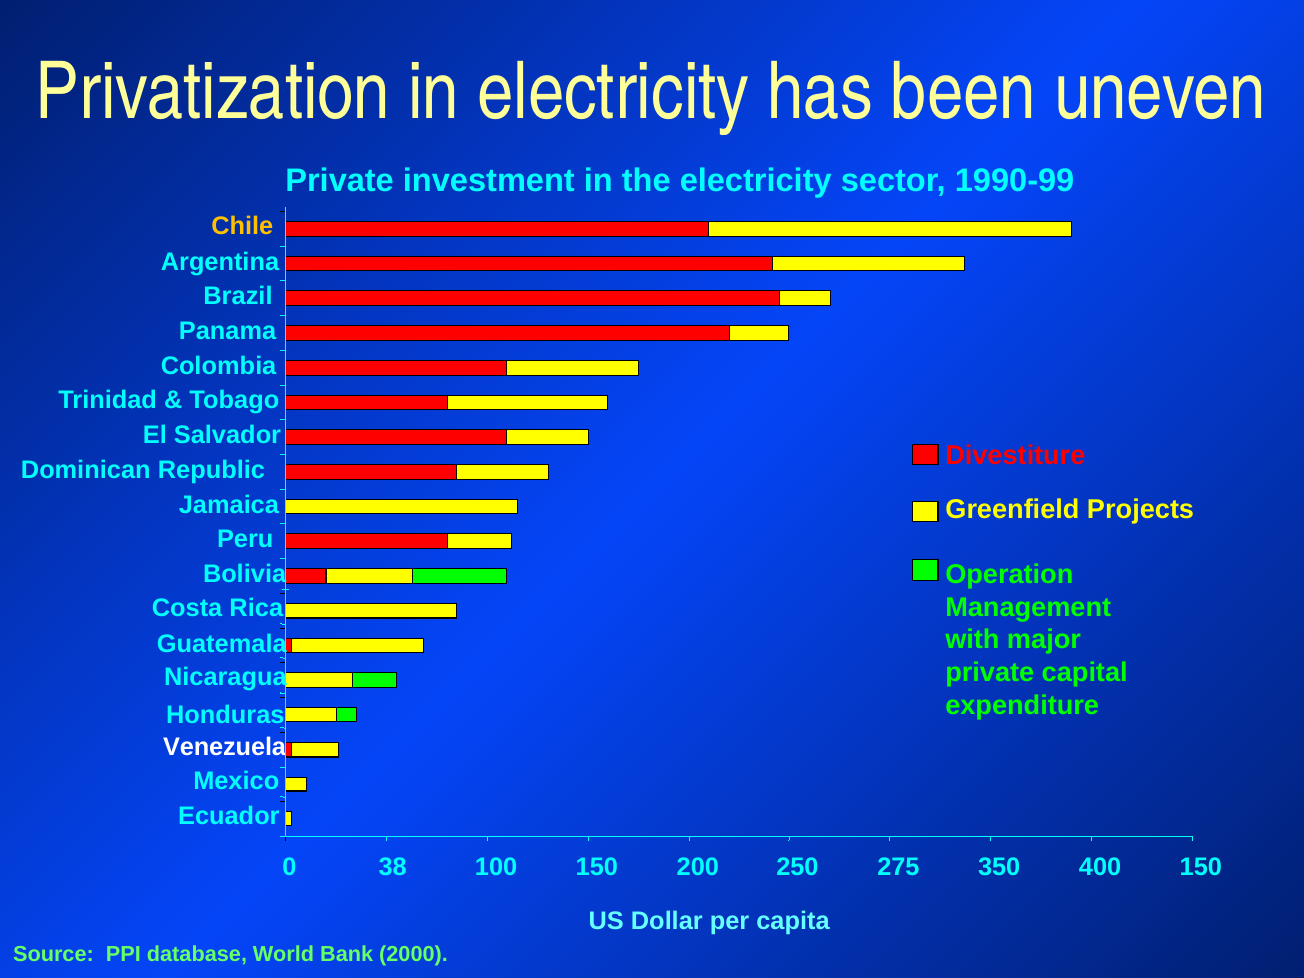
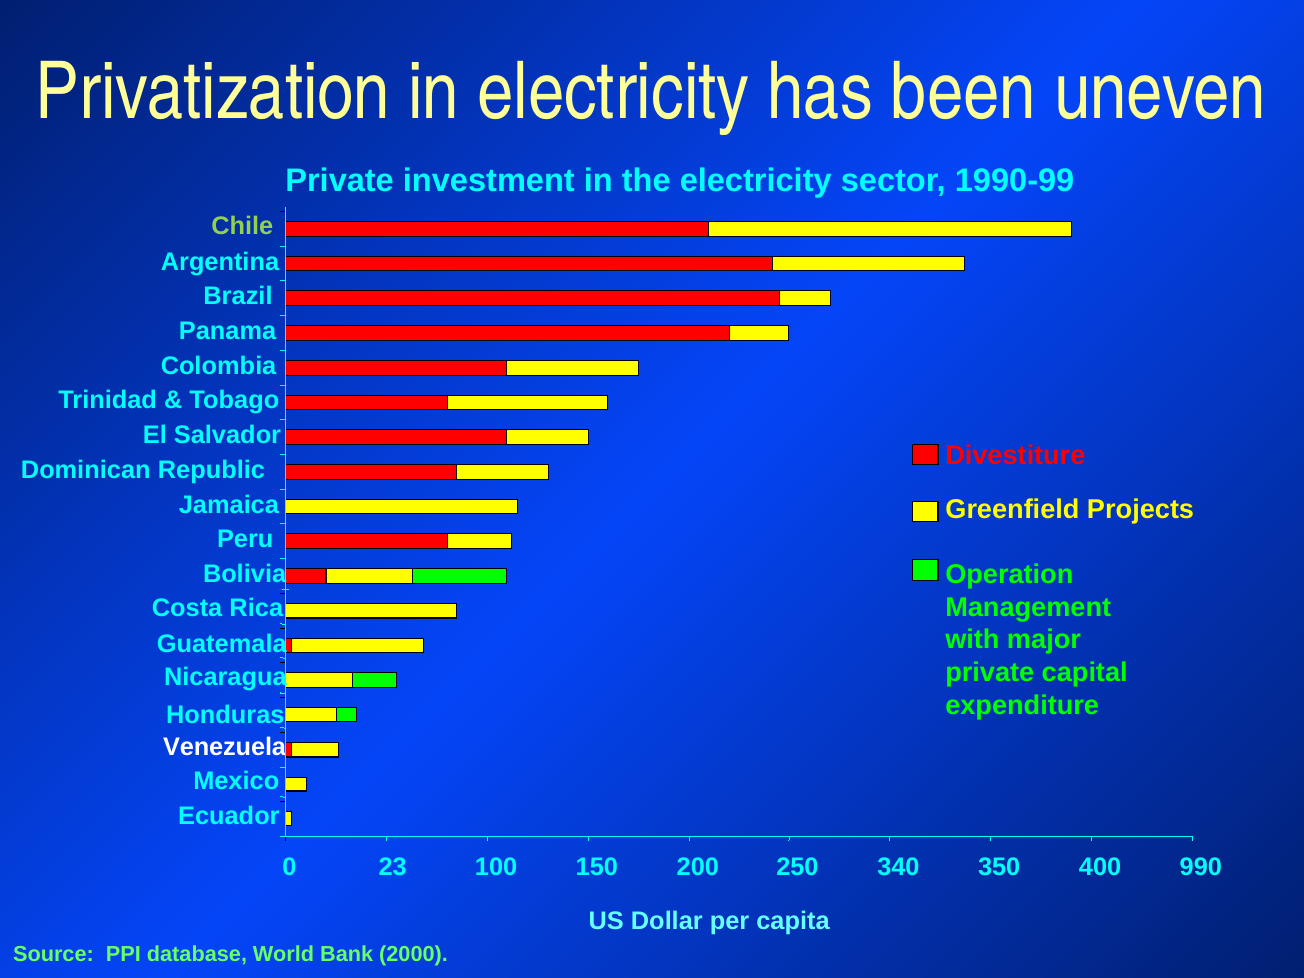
Chile colour: yellow -> light green (242, 226)
38: 38 -> 23 (393, 867)
275: 275 -> 340 (898, 867)
400 150: 150 -> 990 (1201, 867)
